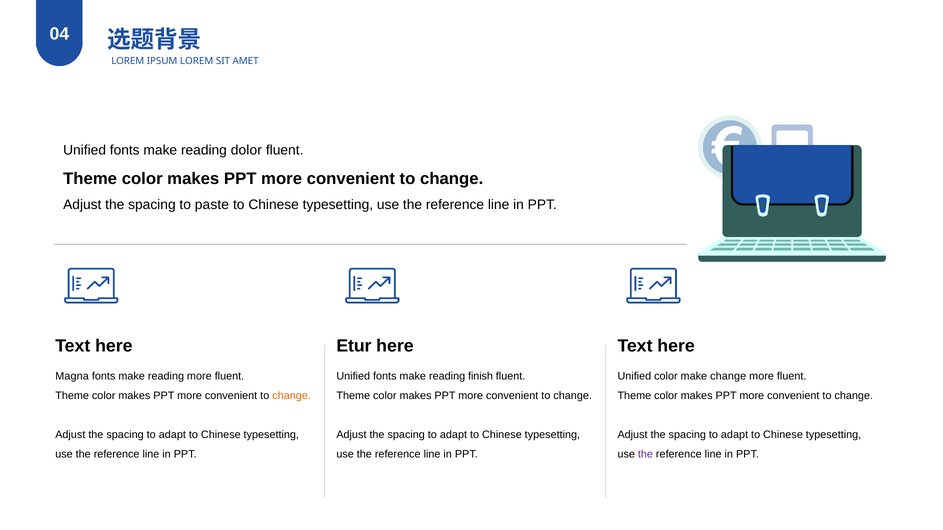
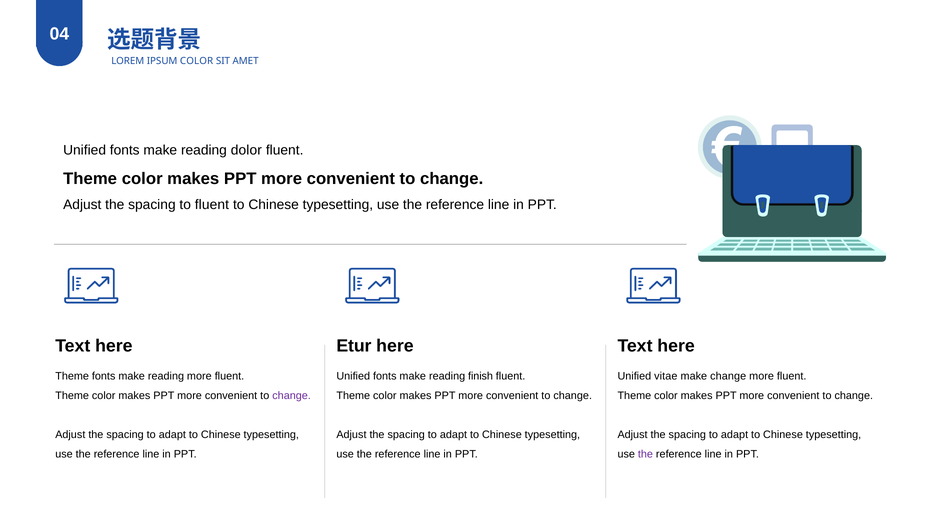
IPSUM LOREM: LOREM -> COLOR (197, 61)
to paste: paste -> fluent (212, 205)
Magna: Magna -> Theme (72, 376)
Unified color: color -> vitae (666, 376)
change colour: orange -> purple (292, 396)
